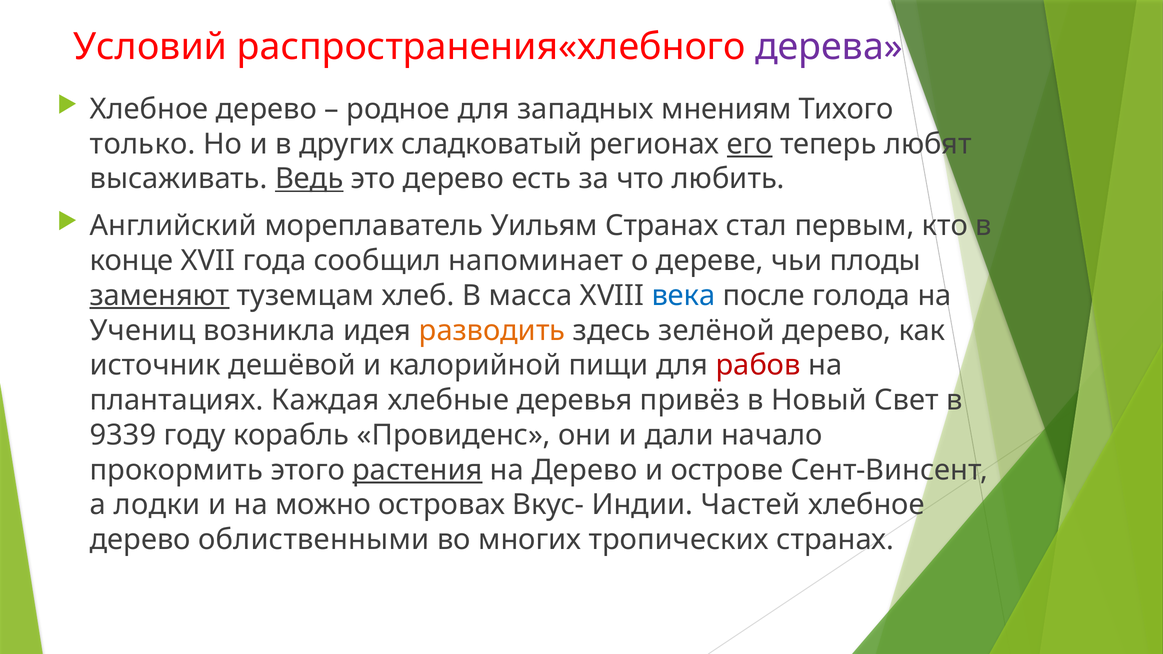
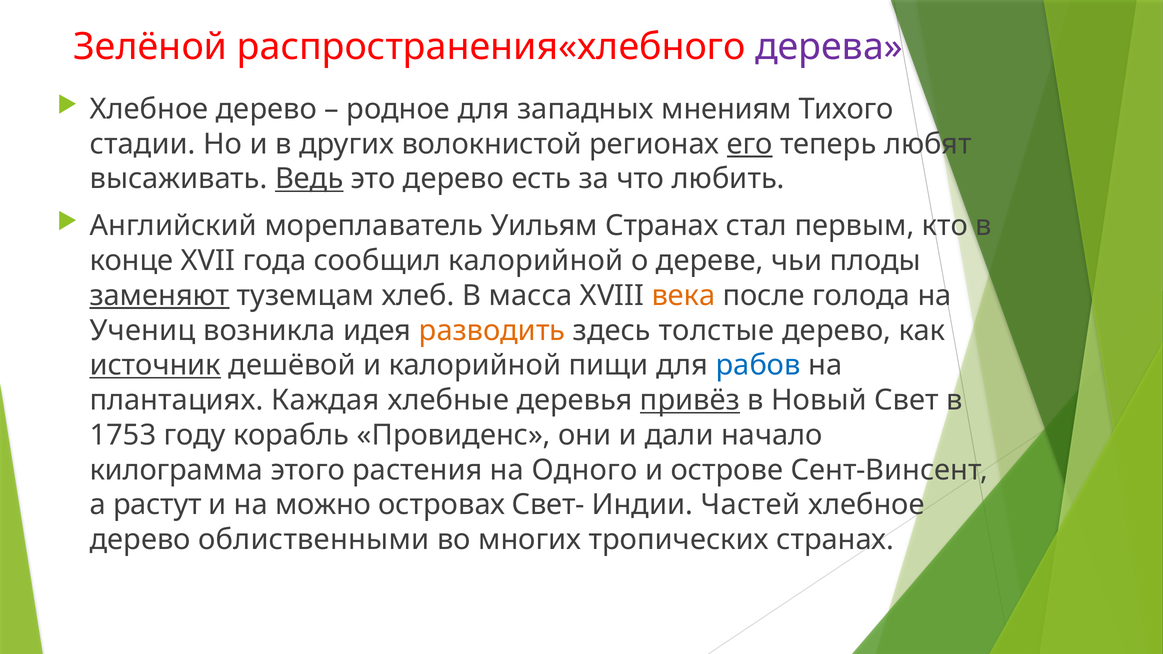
Условий: Условий -> Зелёной (150, 47)
только: только -> стадии (143, 144)
сладковатый: сладковатый -> волокнистой (492, 144)
сообщил напоминает: напоминает -> калорийной (536, 261)
века colour: blue -> orange (683, 296)
зелёной: зелёной -> толстые (716, 331)
источник underline: none -> present (155, 365)
рабов colour: red -> blue (758, 365)
привёз underline: none -> present (690, 400)
9339: 9339 -> 1753 (123, 435)
прокормить: прокормить -> килограмма (176, 470)
растения underline: present -> none (417, 470)
на Дерево: Дерево -> Одного (584, 470)
лодки: лодки -> растут (157, 505)
Вкус-: Вкус- -> Свет- (548, 505)
